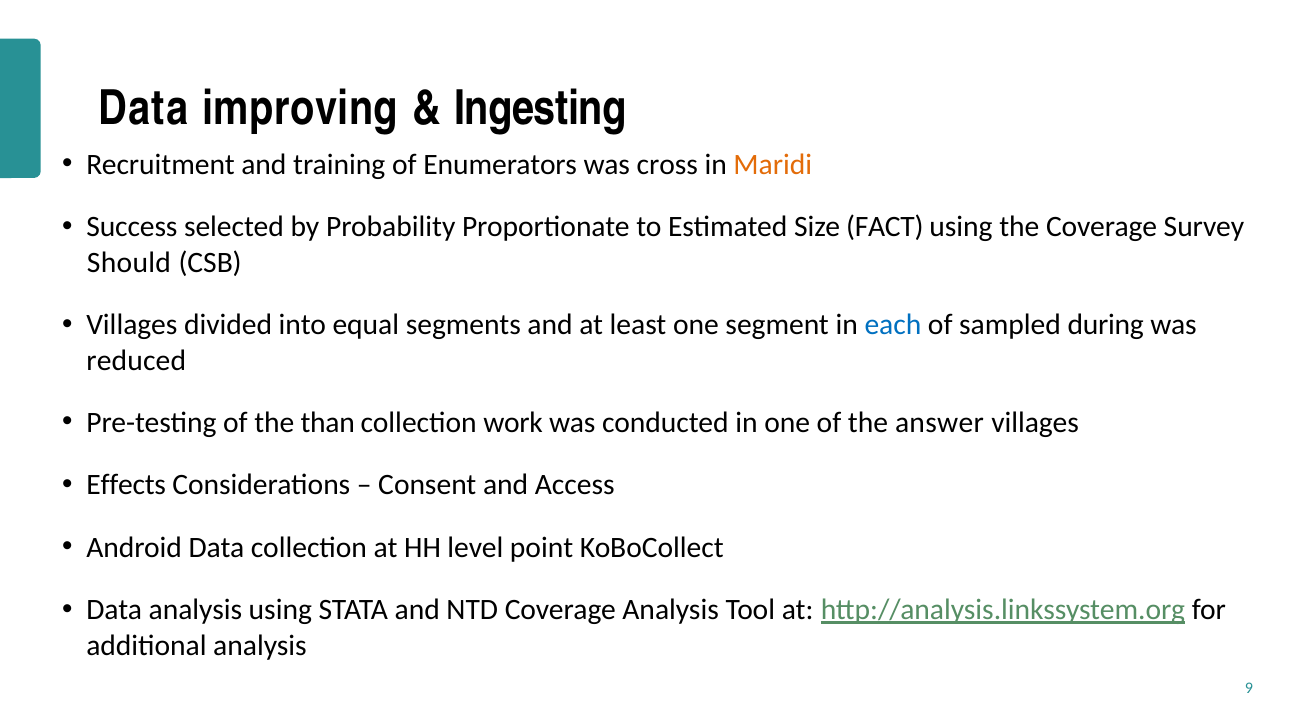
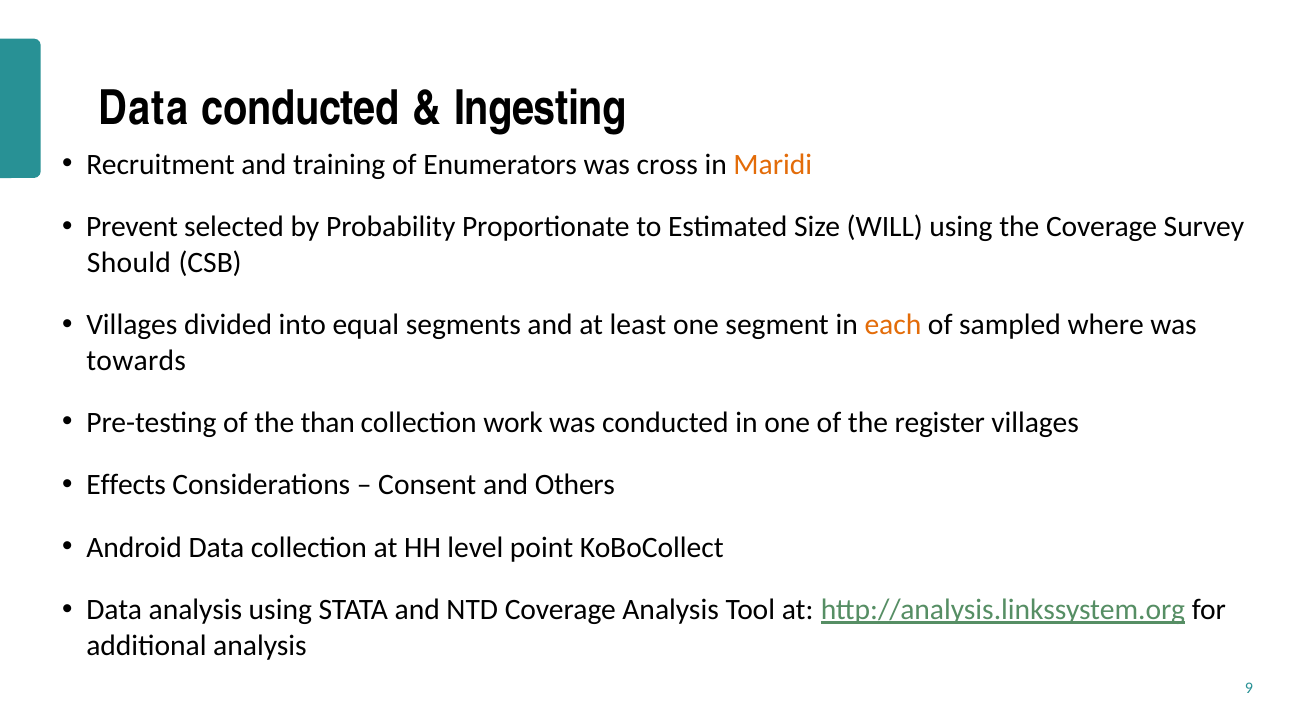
Data improving: improving -> conducted (301, 108)
Success: Success -> Prevent (132, 227)
FACT: FACT -> WILL (885, 227)
each colour: blue -> orange (893, 325)
during: during -> where (1106, 325)
reduced: reduced -> towards (136, 360)
answer: answer -> register (940, 423)
Access: Access -> Others (575, 485)
